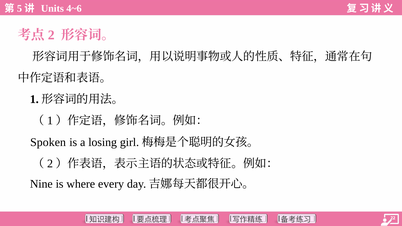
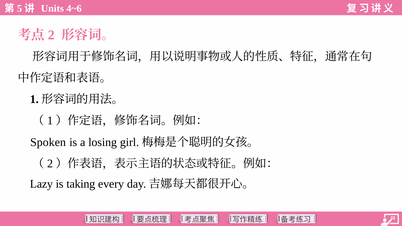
Nine: Nine -> Lazy (41, 184)
where: where -> taking (81, 184)
